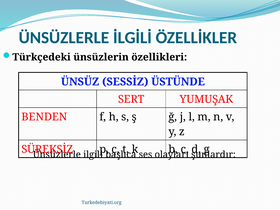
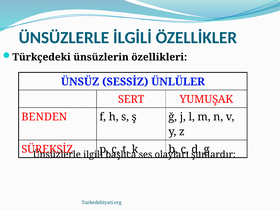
ÜSTÜNDE: ÜSTÜNDE -> ÜNLÜLER (178, 82)
